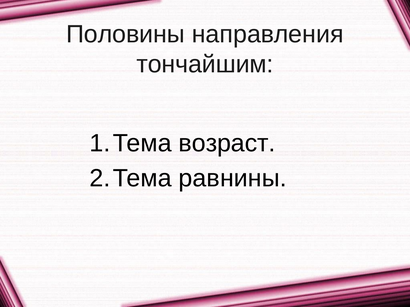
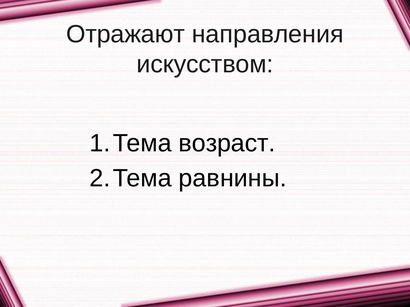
Половины: Половины -> Отражают (125, 34)
тончайшим: тончайшим -> искусством (205, 64)
